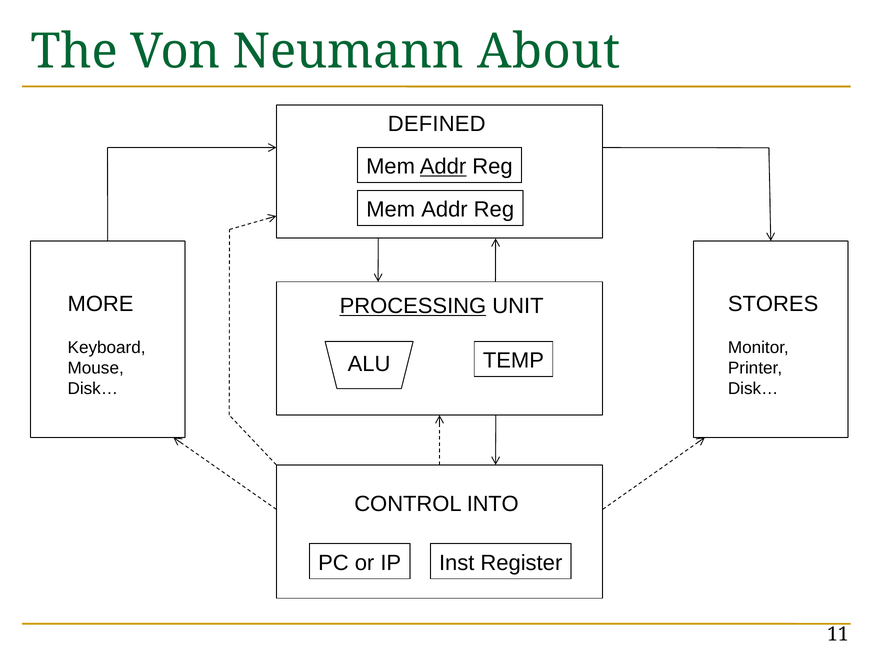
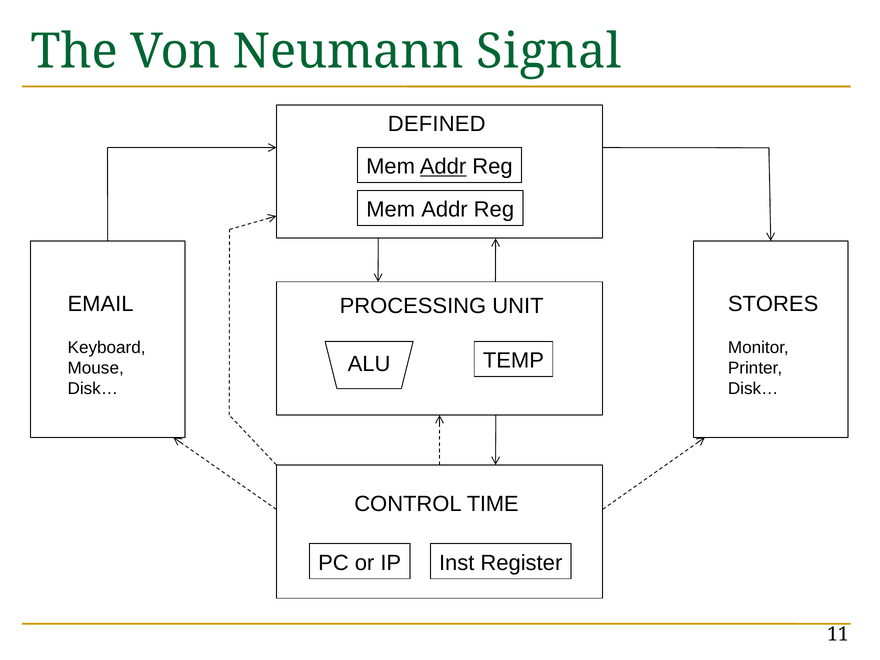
About: About -> Signal (549, 52)
MORE: MORE -> EMAIL (101, 304)
PROCESSING underline: present -> none (413, 306)
INTO: INTO -> TIME (493, 504)
